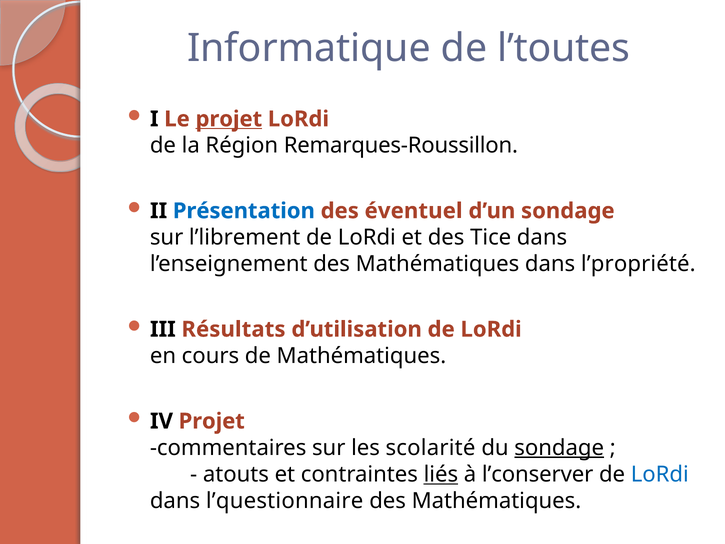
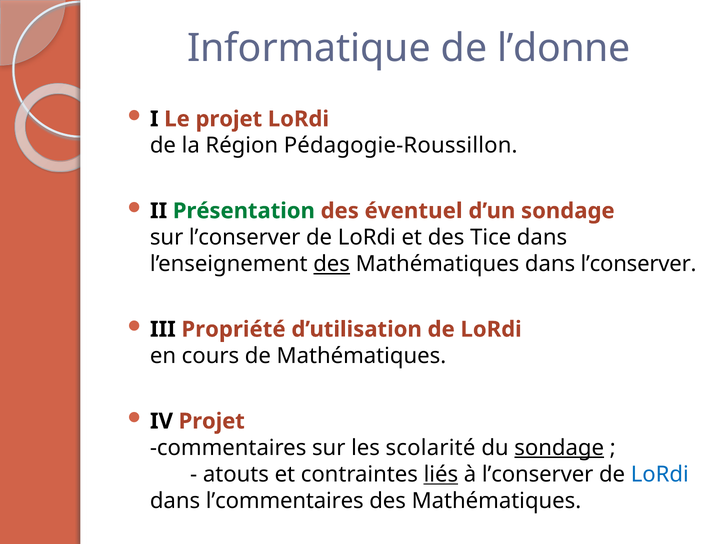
l’toutes: l’toutes -> l’donne (564, 48)
projet underline: present -> none (229, 119)
Remarques-Roussillon: Remarques-Roussillon -> Pédagogie-Roussillon (401, 146)
Présentation colour: blue -> green (244, 211)
sur l’librement: l’librement -> l’conserver (245, 237)
des underline: none -> present (332, 264)
dans l’propriété: l’propriété -> l’conserver (639, 264)
Résultats: Résultats -> Propriété (234, 329)
l’questionnaire: l’questionnaire -> l’commentaires (285, 501)
